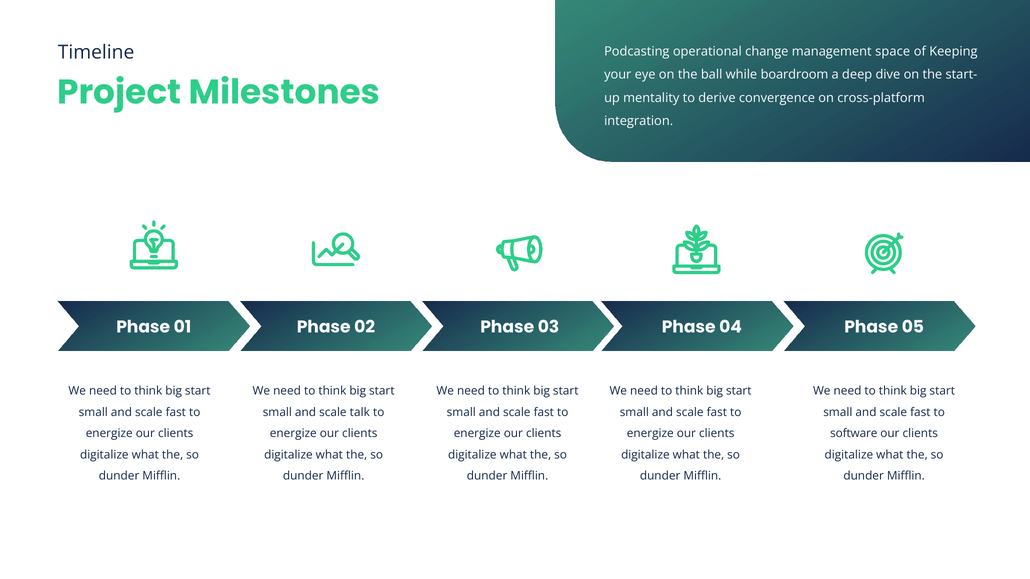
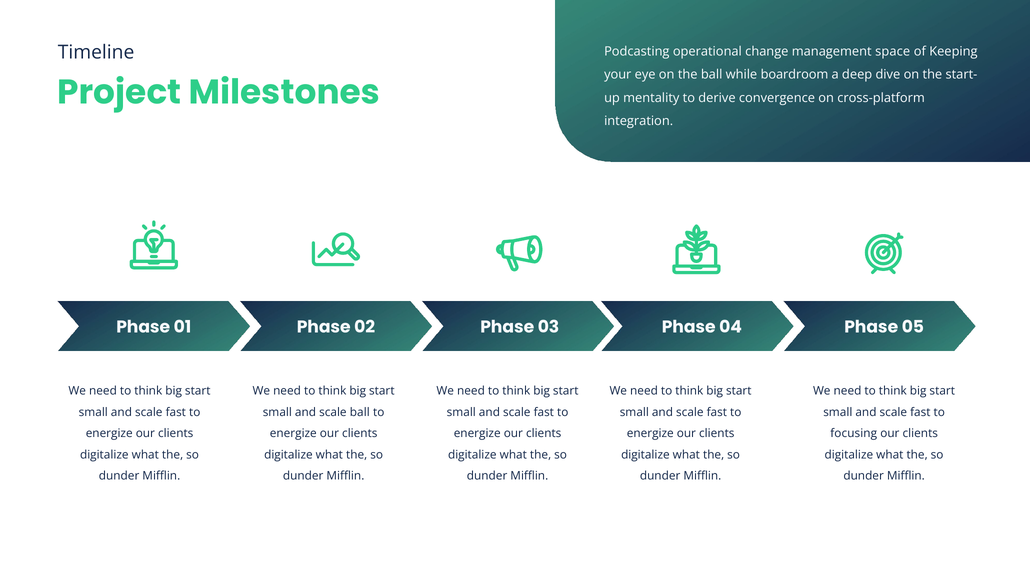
scale talk: talk -> ball (360, 413)
software: software -> focusing (854, 434)
